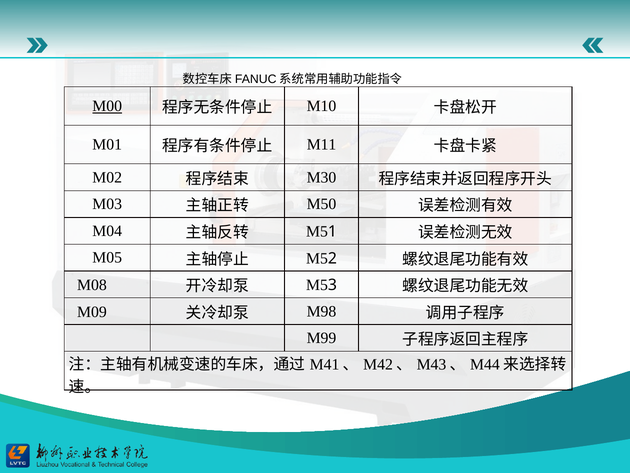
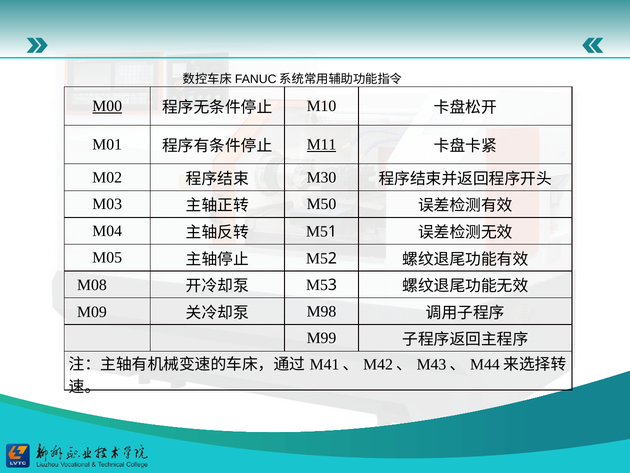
M11 underline: none -> present (322, 145)
